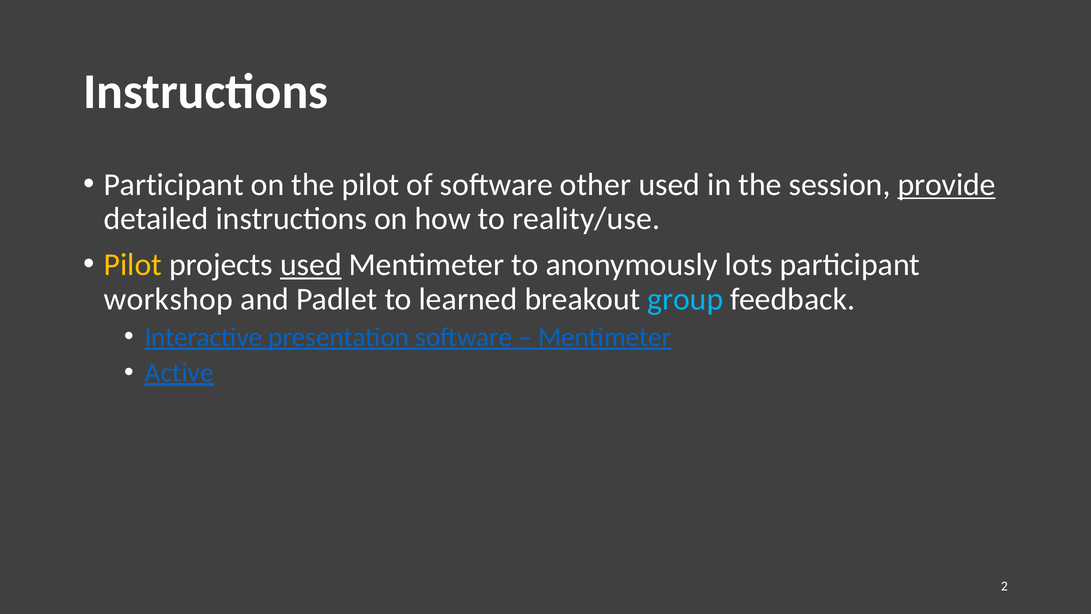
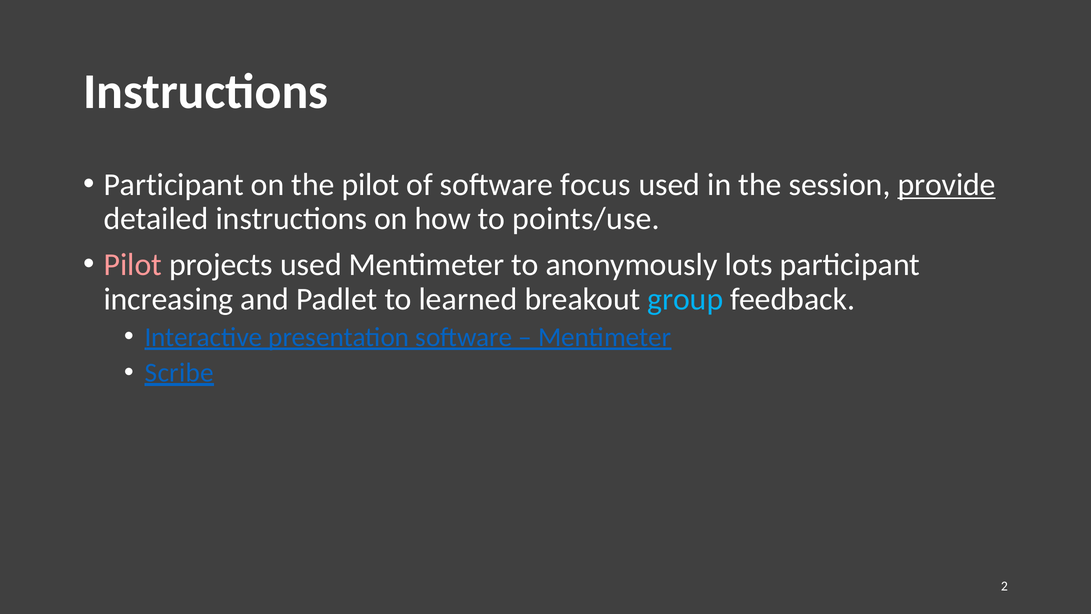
other: other -> focus (595, 184)
reality/use: reality/use -> points/use (586, 219)
Pilot colour: yellow -> pink (133, 265)
used underline: present -> none (311, 265)
workshop: workshop -> increasing (168, 299)
Active: Active -> Scribe (179, 373)
